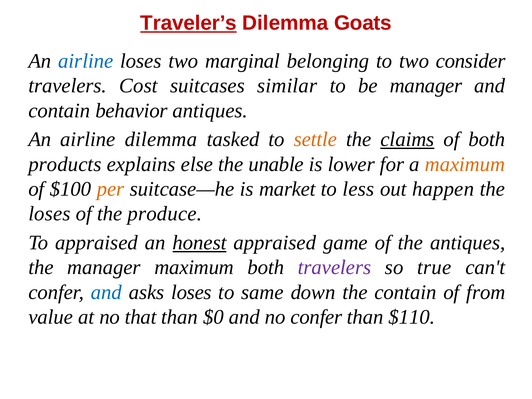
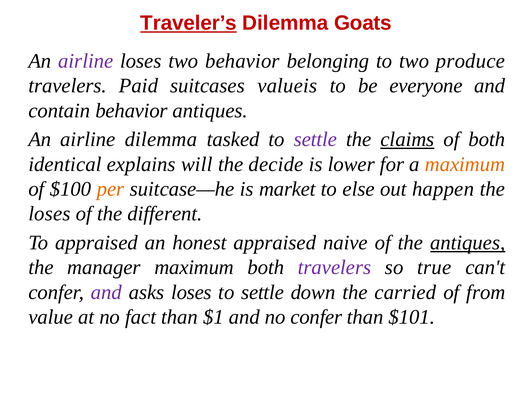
airline colour: blue -> purple (86, 61)
two marginal: marginal -> behavior (242, 61)
consider: consider -> produce (470, 61)
Cost: Cost -> Paid (139, 86)
similar: similar -> valueis (287, 86)
be manager: manager -> everyone (426, 86)
settle colour: orange -> purple (315, 139)
products: products -> identical (65, 164)
else: else -> will (197, 164)
unable: unable -> decide (276, 164)
less: less -> else (359, 189)
produce: produce -> different (165, 214)
honest underline: present -> none (200, 243)
game: game -> naive (345, 243)
antiques underline: none -> present (468, 243)
and colour: blue -> purple (106, 292)
same: same -> settle (263, 292)
the contain: contain -> carried (405, 292)
that: that -> fact (141, 317)
$0: $0 -> $1 (213, 317)
$110: $110 -> $101 (412, 317)
